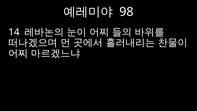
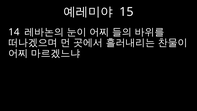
98: 98 -> 15 (126, 12)
